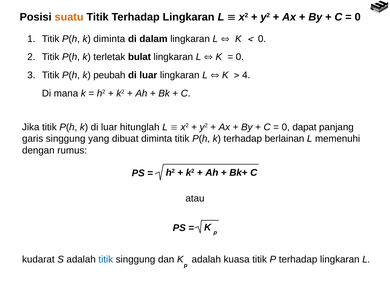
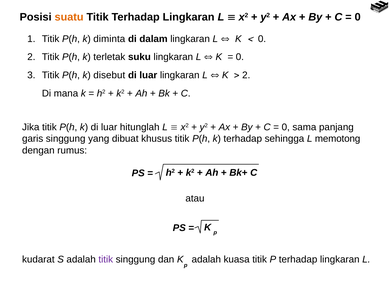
bulat: bulat -> suku (139, 57)
peubah: peubah -> disebut (109, 75)
4: 4 -> 2 (246, 75)
dapat: dapat -> sama (304, 127)
dibuat diminta: diminta -> khusus (157, 139)
berlainan: berlainan -> sehingga (284, 139)
memenuhi: memenuhi -> memotong (338, 139)
titik colour: blue -> purple (106, 260)
